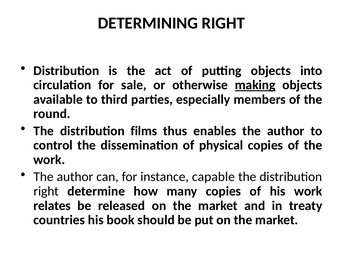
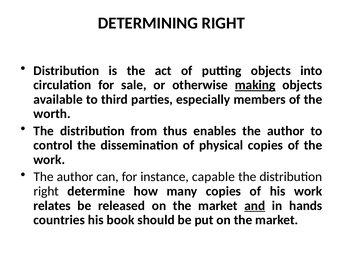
round: round -> worth (52, 114)
films: films -> from (144, 131)
and underline: none -> present (255, 206)
treaty: treaty -> hands (306, 206)
